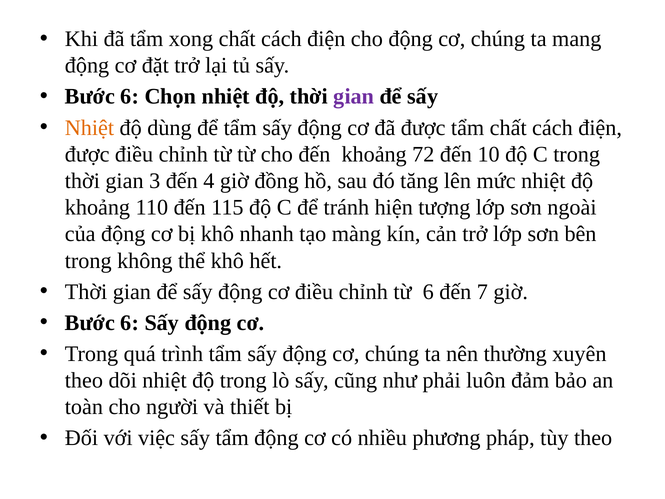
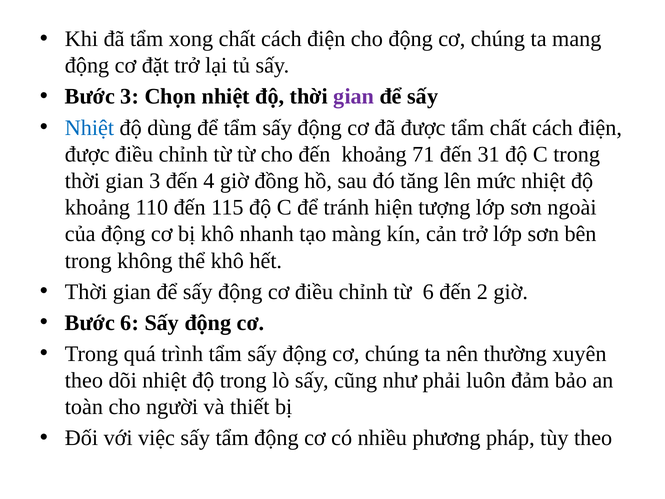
6: 6 -> 3 (130, 97)
Nhiệt colour: orange -> blue (89, 128)
72: 72 -> 71 (423, 154)
10: 10 -> 31 (489, 154)
7: 7 -> 2 (482, 292)
